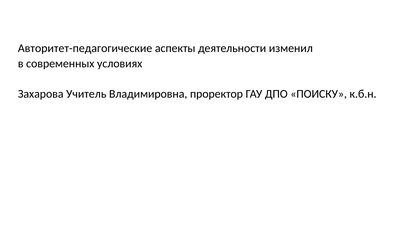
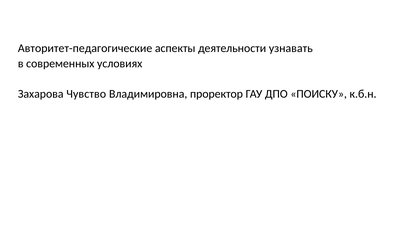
изменил: изменил -> узнавать (291, 48)
Учитель: Учитель -> Чувство (86, 94)
